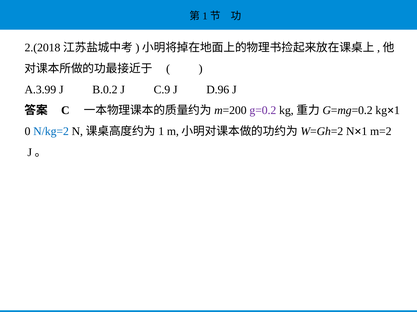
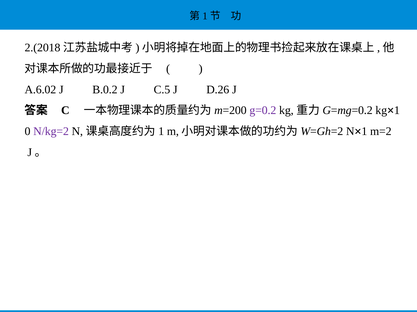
A.3.99: A.3.99 -> A.6.02 (40, 89)
C.9: C.9 -> C.5 (162, 89)
D.96: D.96 -> D.26 (218, 89)
N/kg=2 colour: blue -> purple (51, 131)
